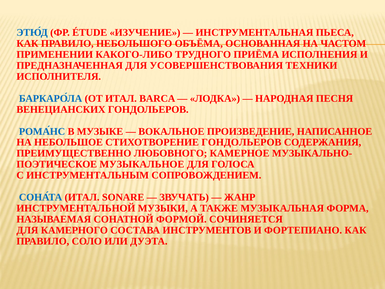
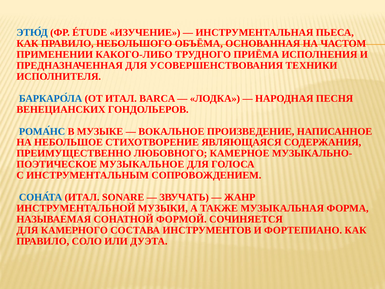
СТИХОТВОРЕНИЕ ГОНДОЛЬЕРОВ: ГОНДОЛЬЕРОВ -> ЯВЛЯЮЩАЯСЯ (241, 142)
